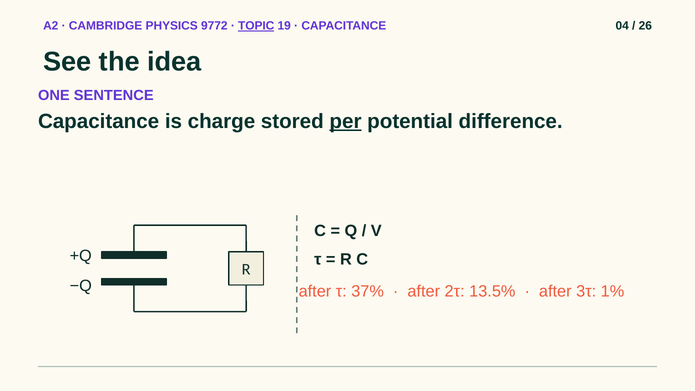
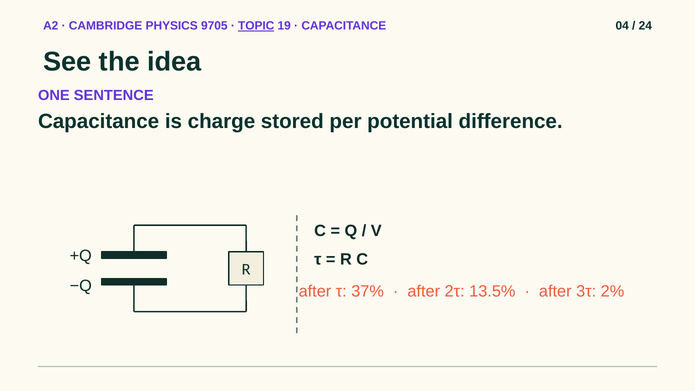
9772: 9772 -> 9705 (214, 26)
26: 26 -> 24 (645, 26)
per underline: present -> none (345, 121)
1%: 1% -> 2% (612, 291)
